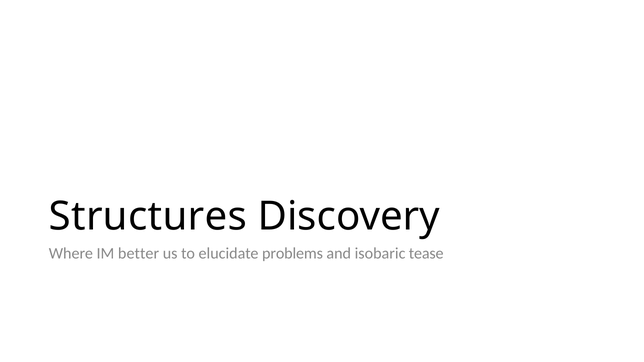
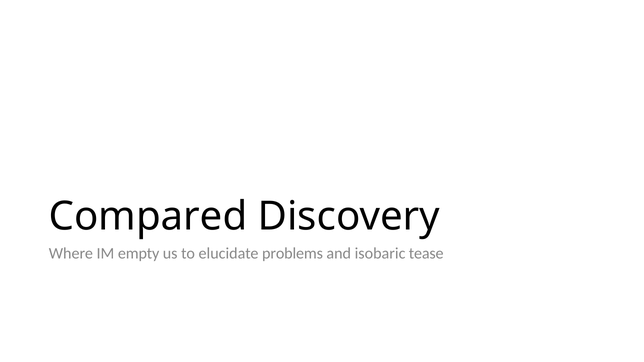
Structures: Structures -> Compared (148, 217)
better: better -> empty (139, 253)
